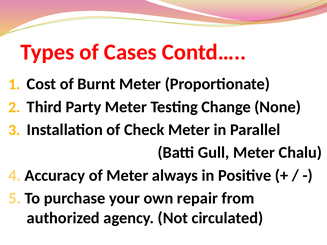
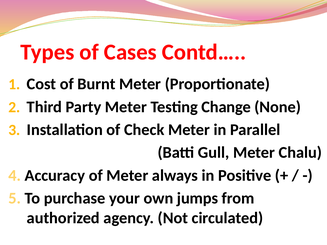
repair: repair -> jumps (198, 199)
